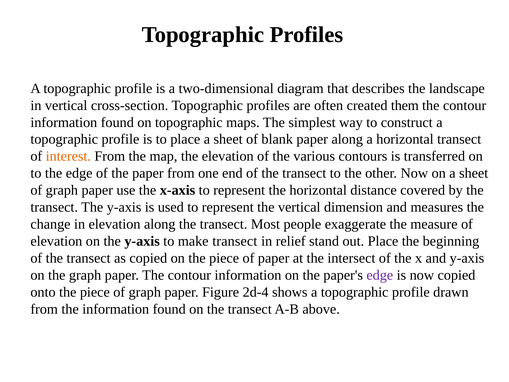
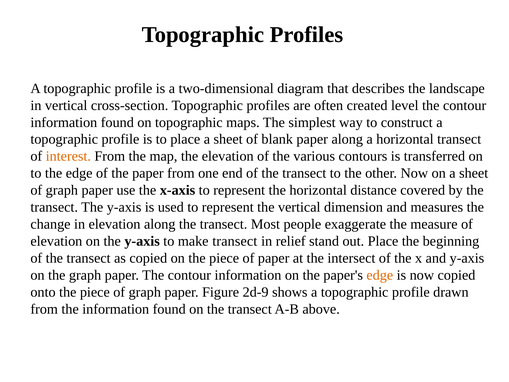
them: them -> level (405, 105)
edge colour: purple -> orange (380, 275)
2d-4: 2d-4 -> 2d-9 (256, 292)
